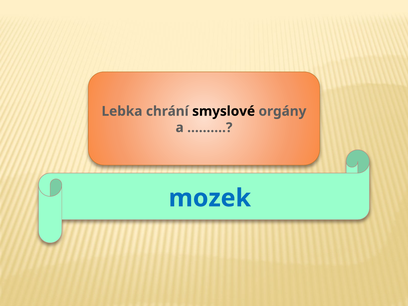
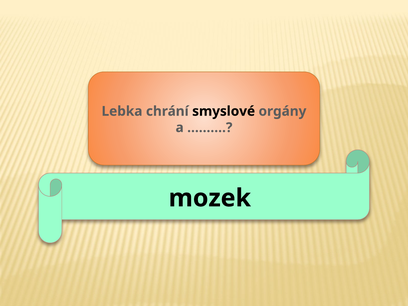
mozek colour: blue -> black (210, 198)
